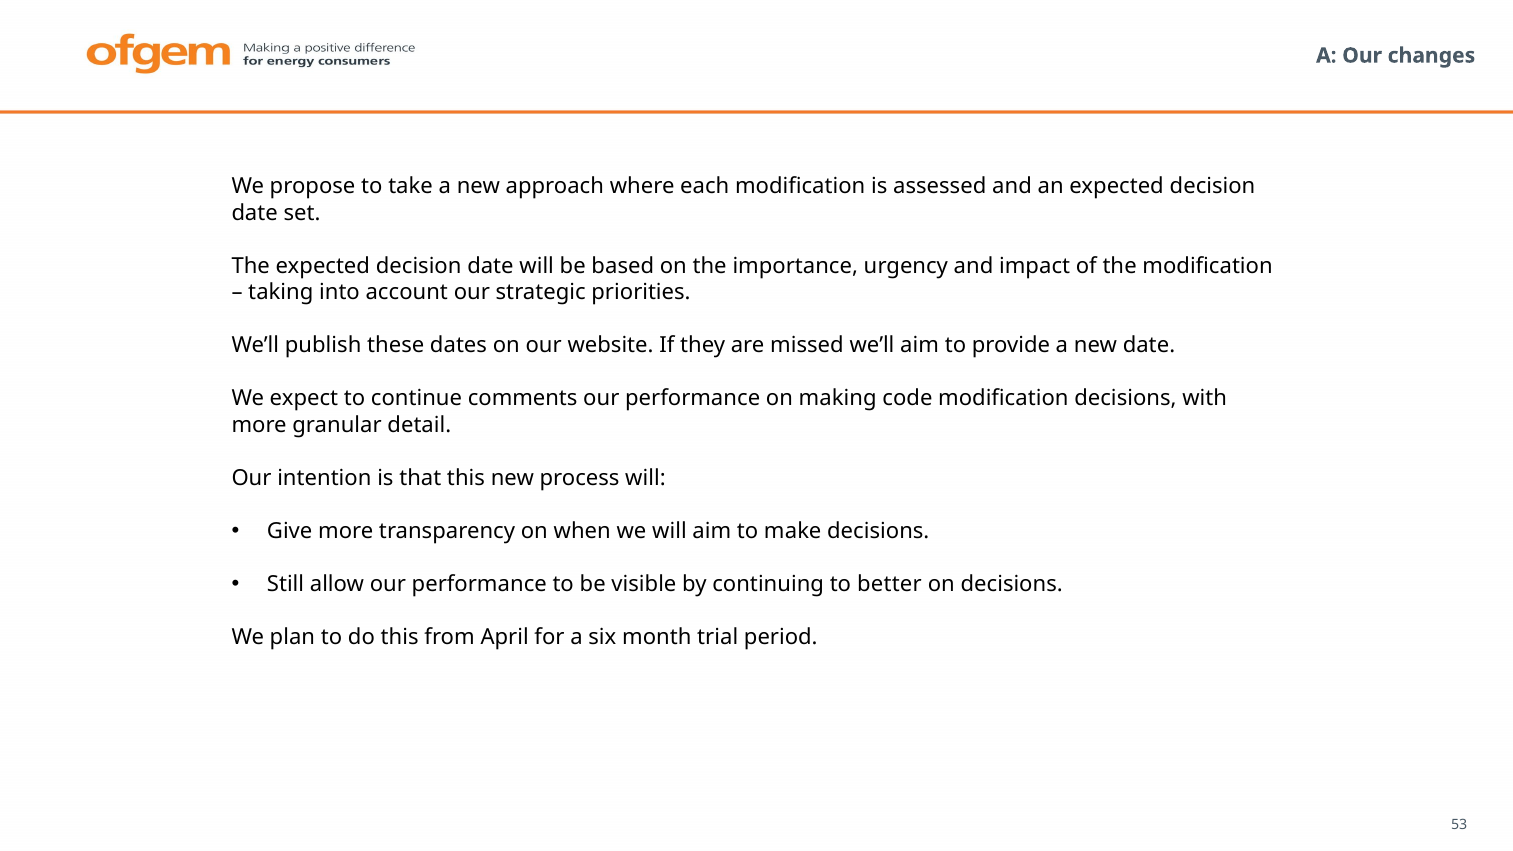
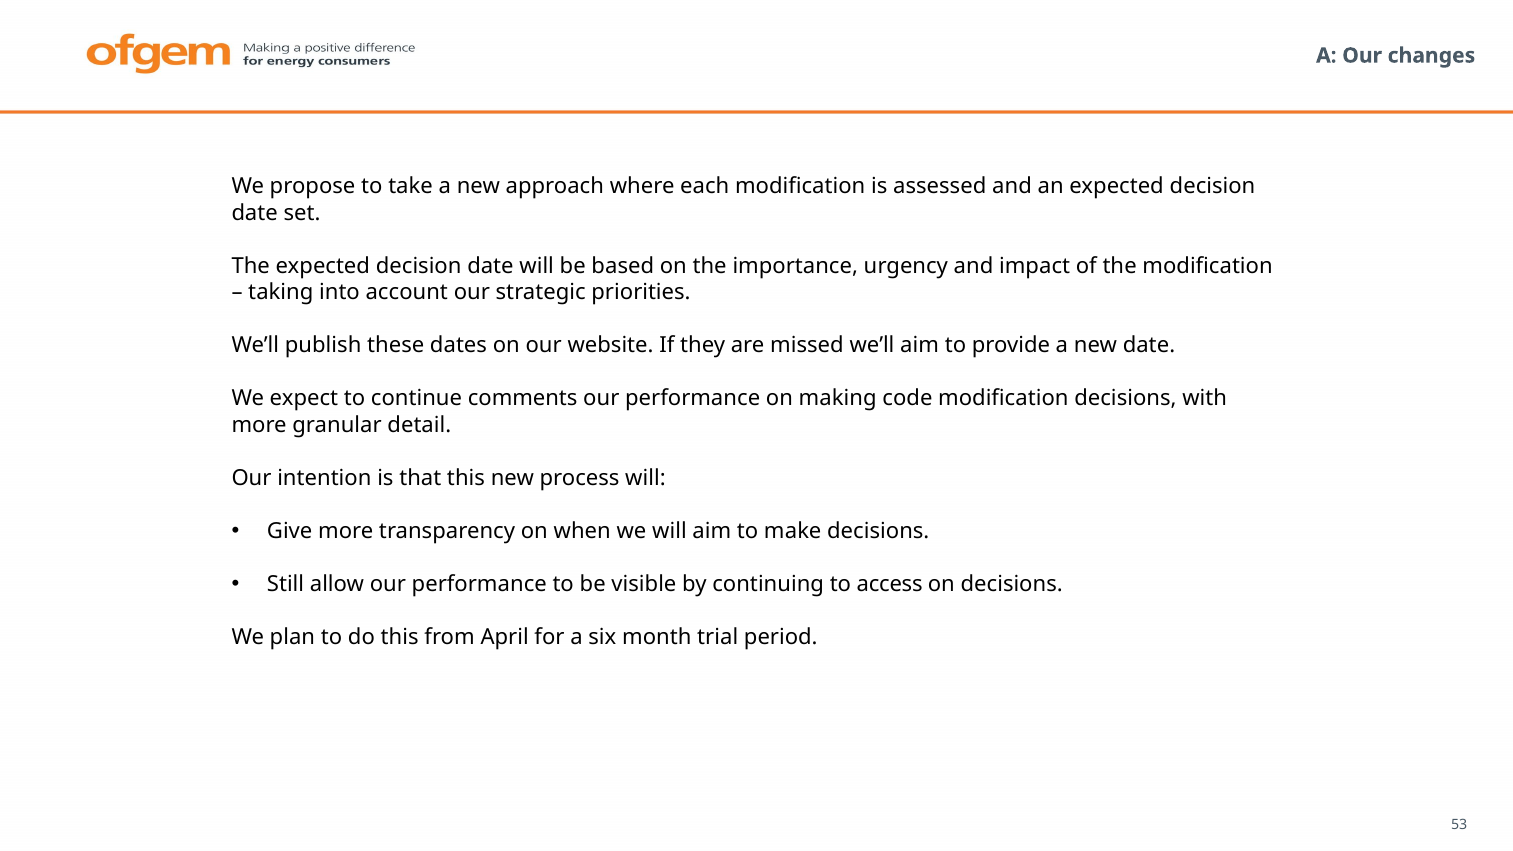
better: better -> access (890, 584)
